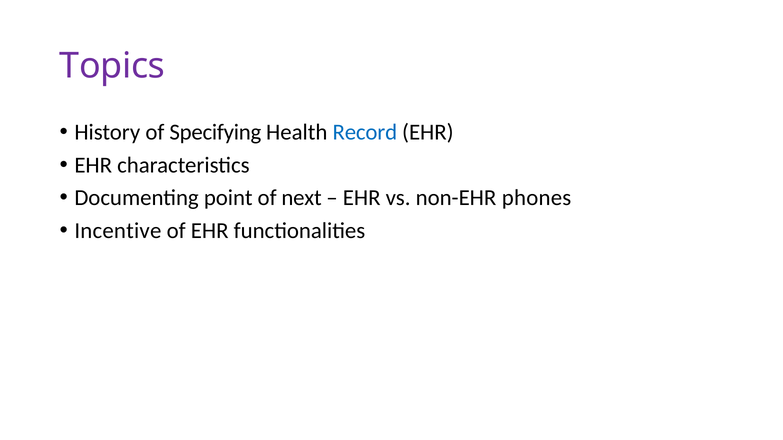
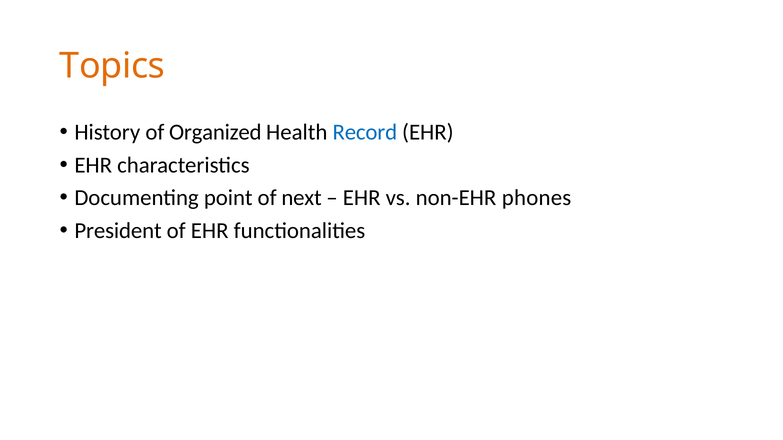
Topics colour: purple -> orange (112, 66)
Specifying: Specifying -> Organized (215, 132)
Incentive: Incentive -> President (118, 231)
